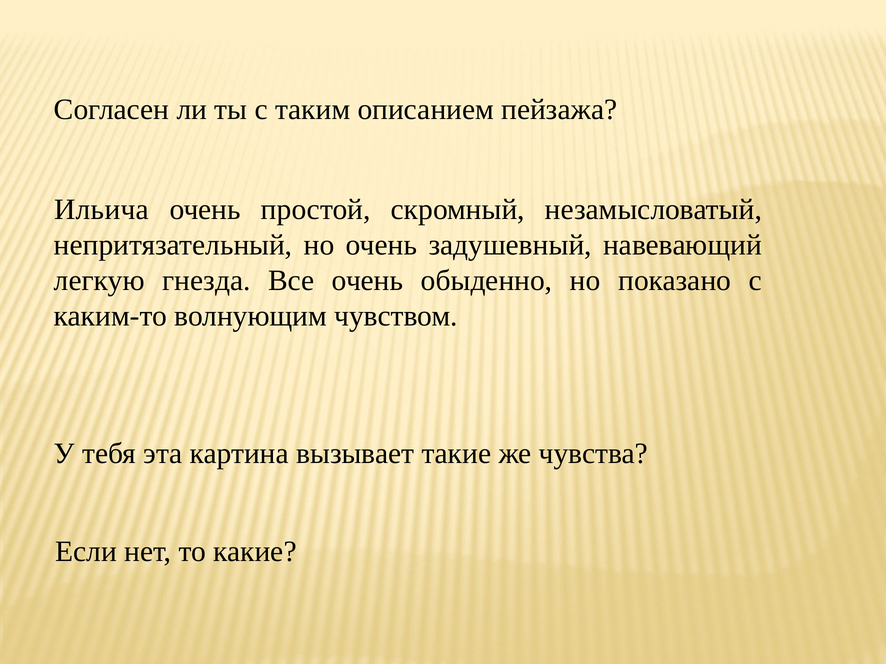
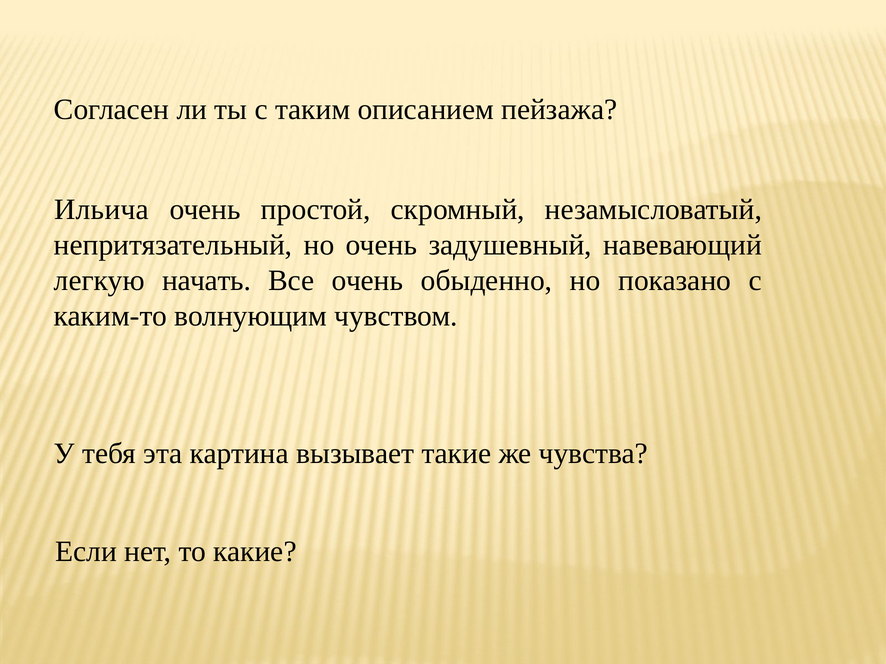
гнезда: гнезда -> начать (207, 281)
